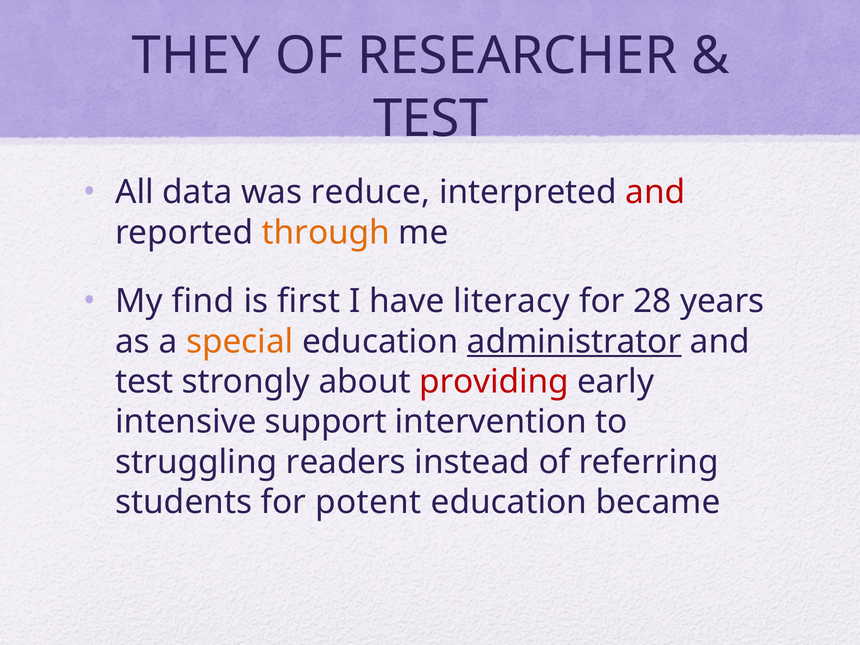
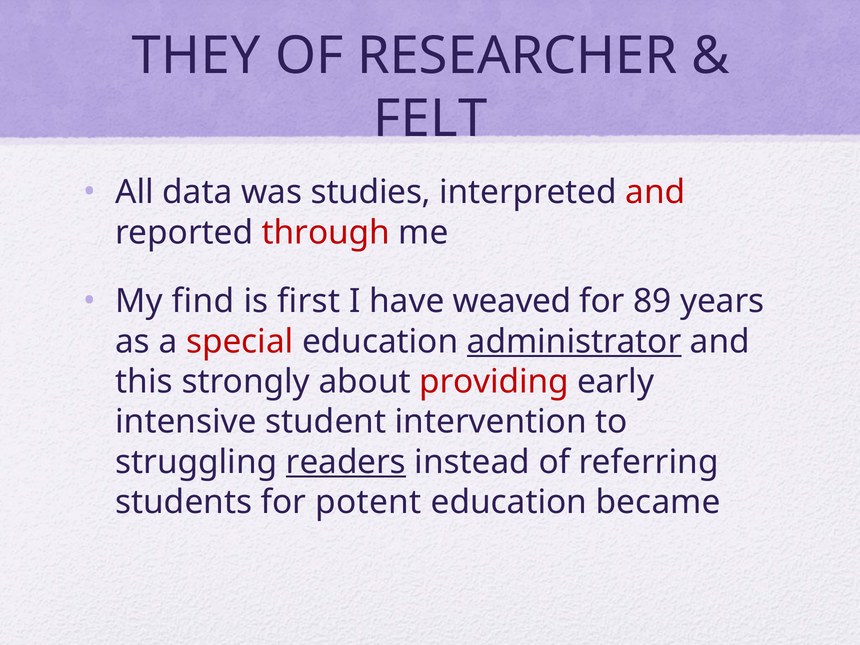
TEST: TEST -> FELT (430, 119)
reduce: reduce -> studies (371, 192)
through colour: orange -> red (326, 233)
literacy: literacy -> weaved (512, 301)
28: 28 -> 89 (652, 301)
special colour: orange -> red (240, 342)
test: test -> this (144, 382)
support: support -> student (326, 422)
readers underline: none -> present (346, 462)
